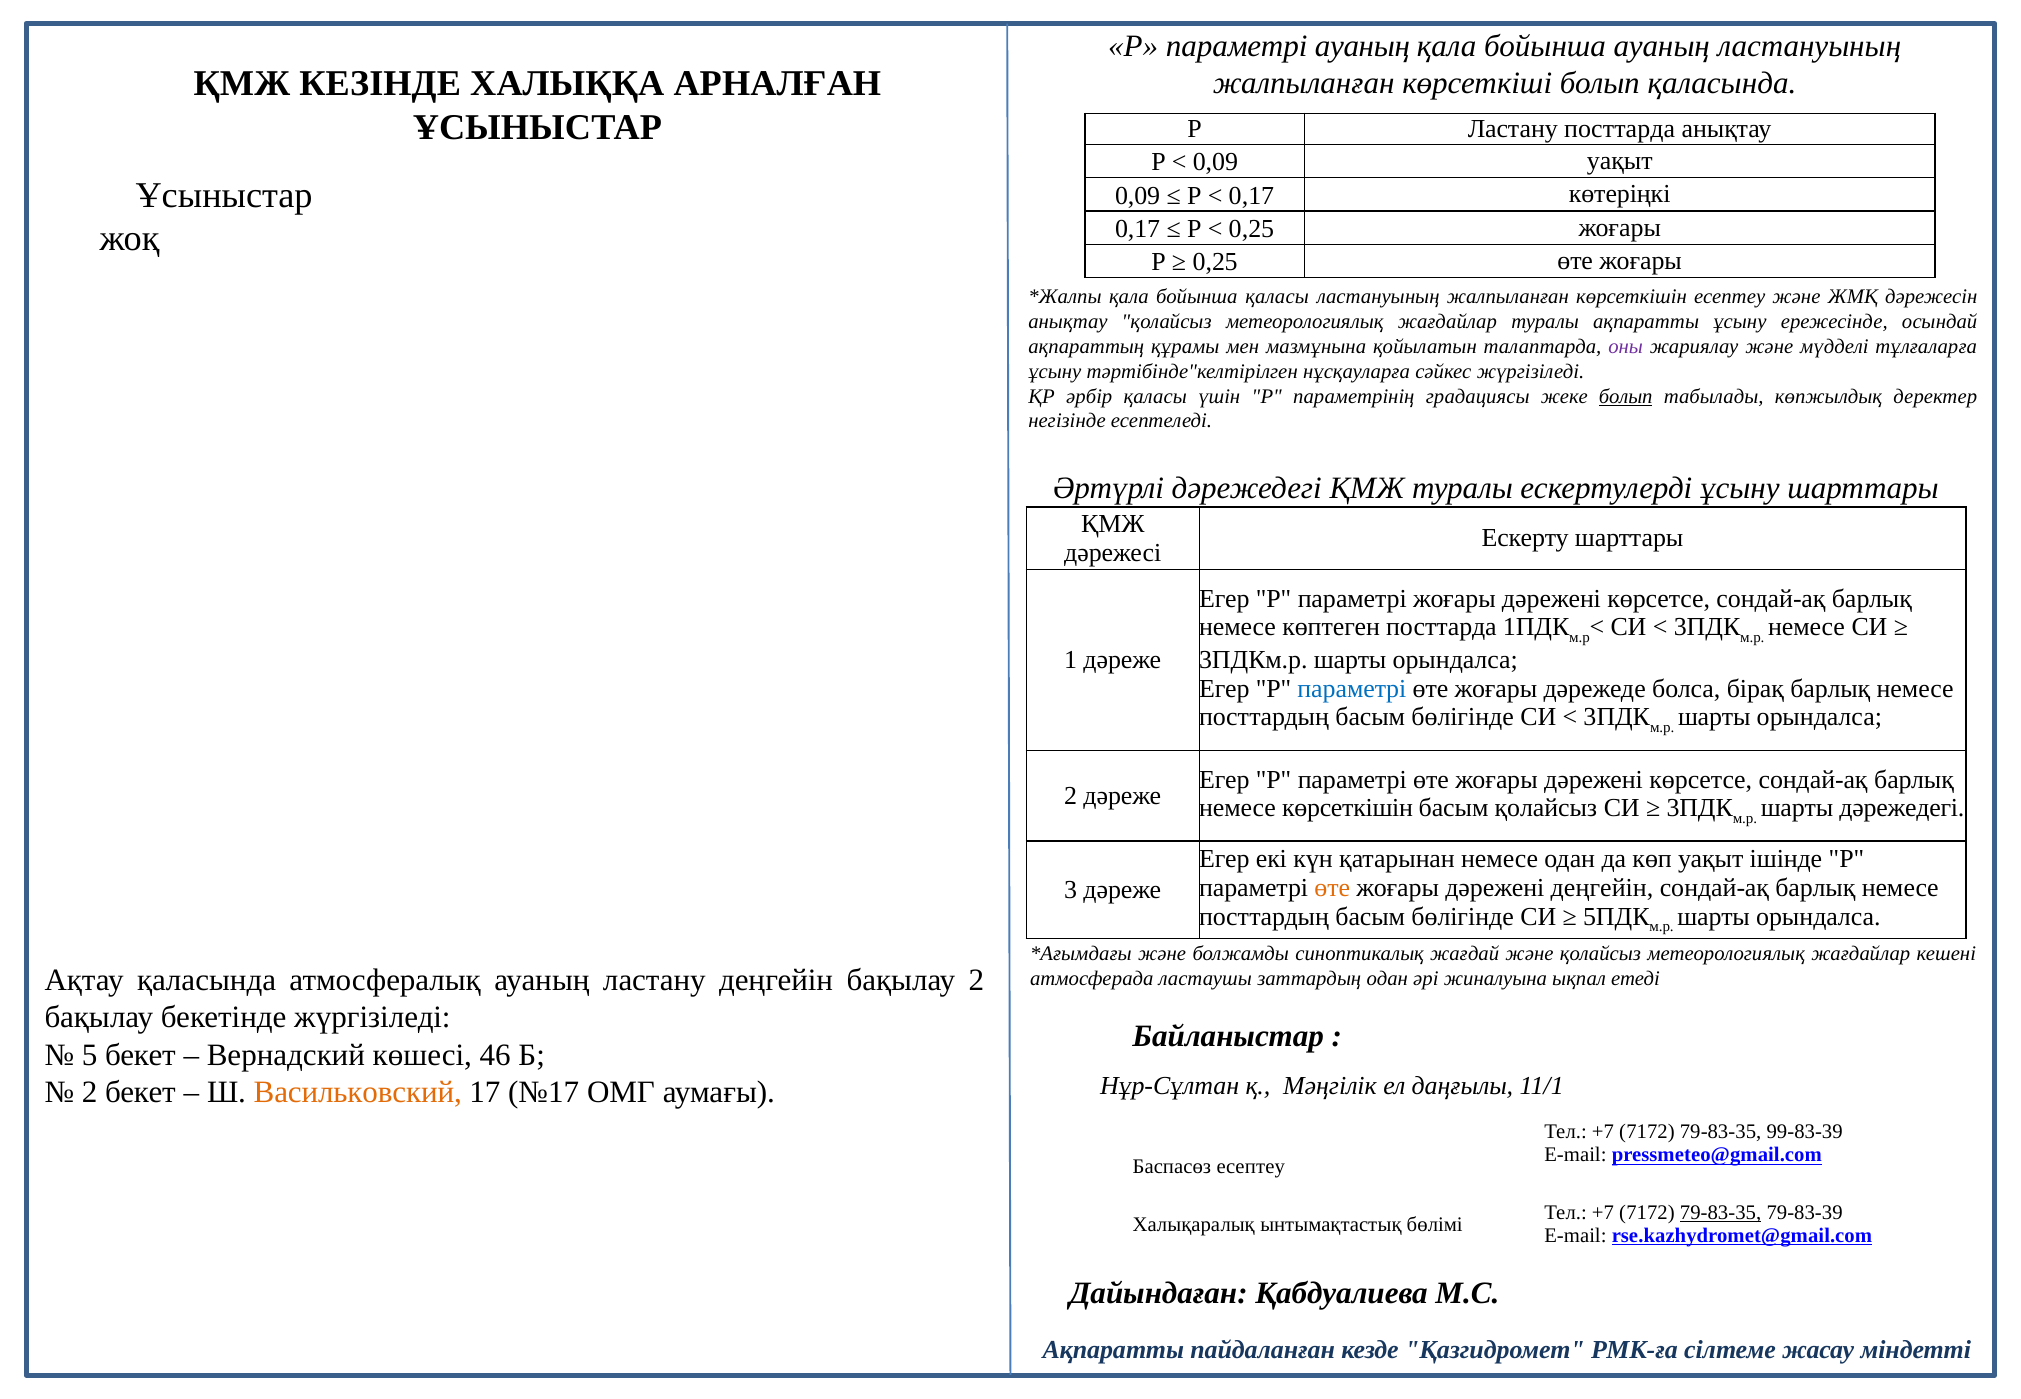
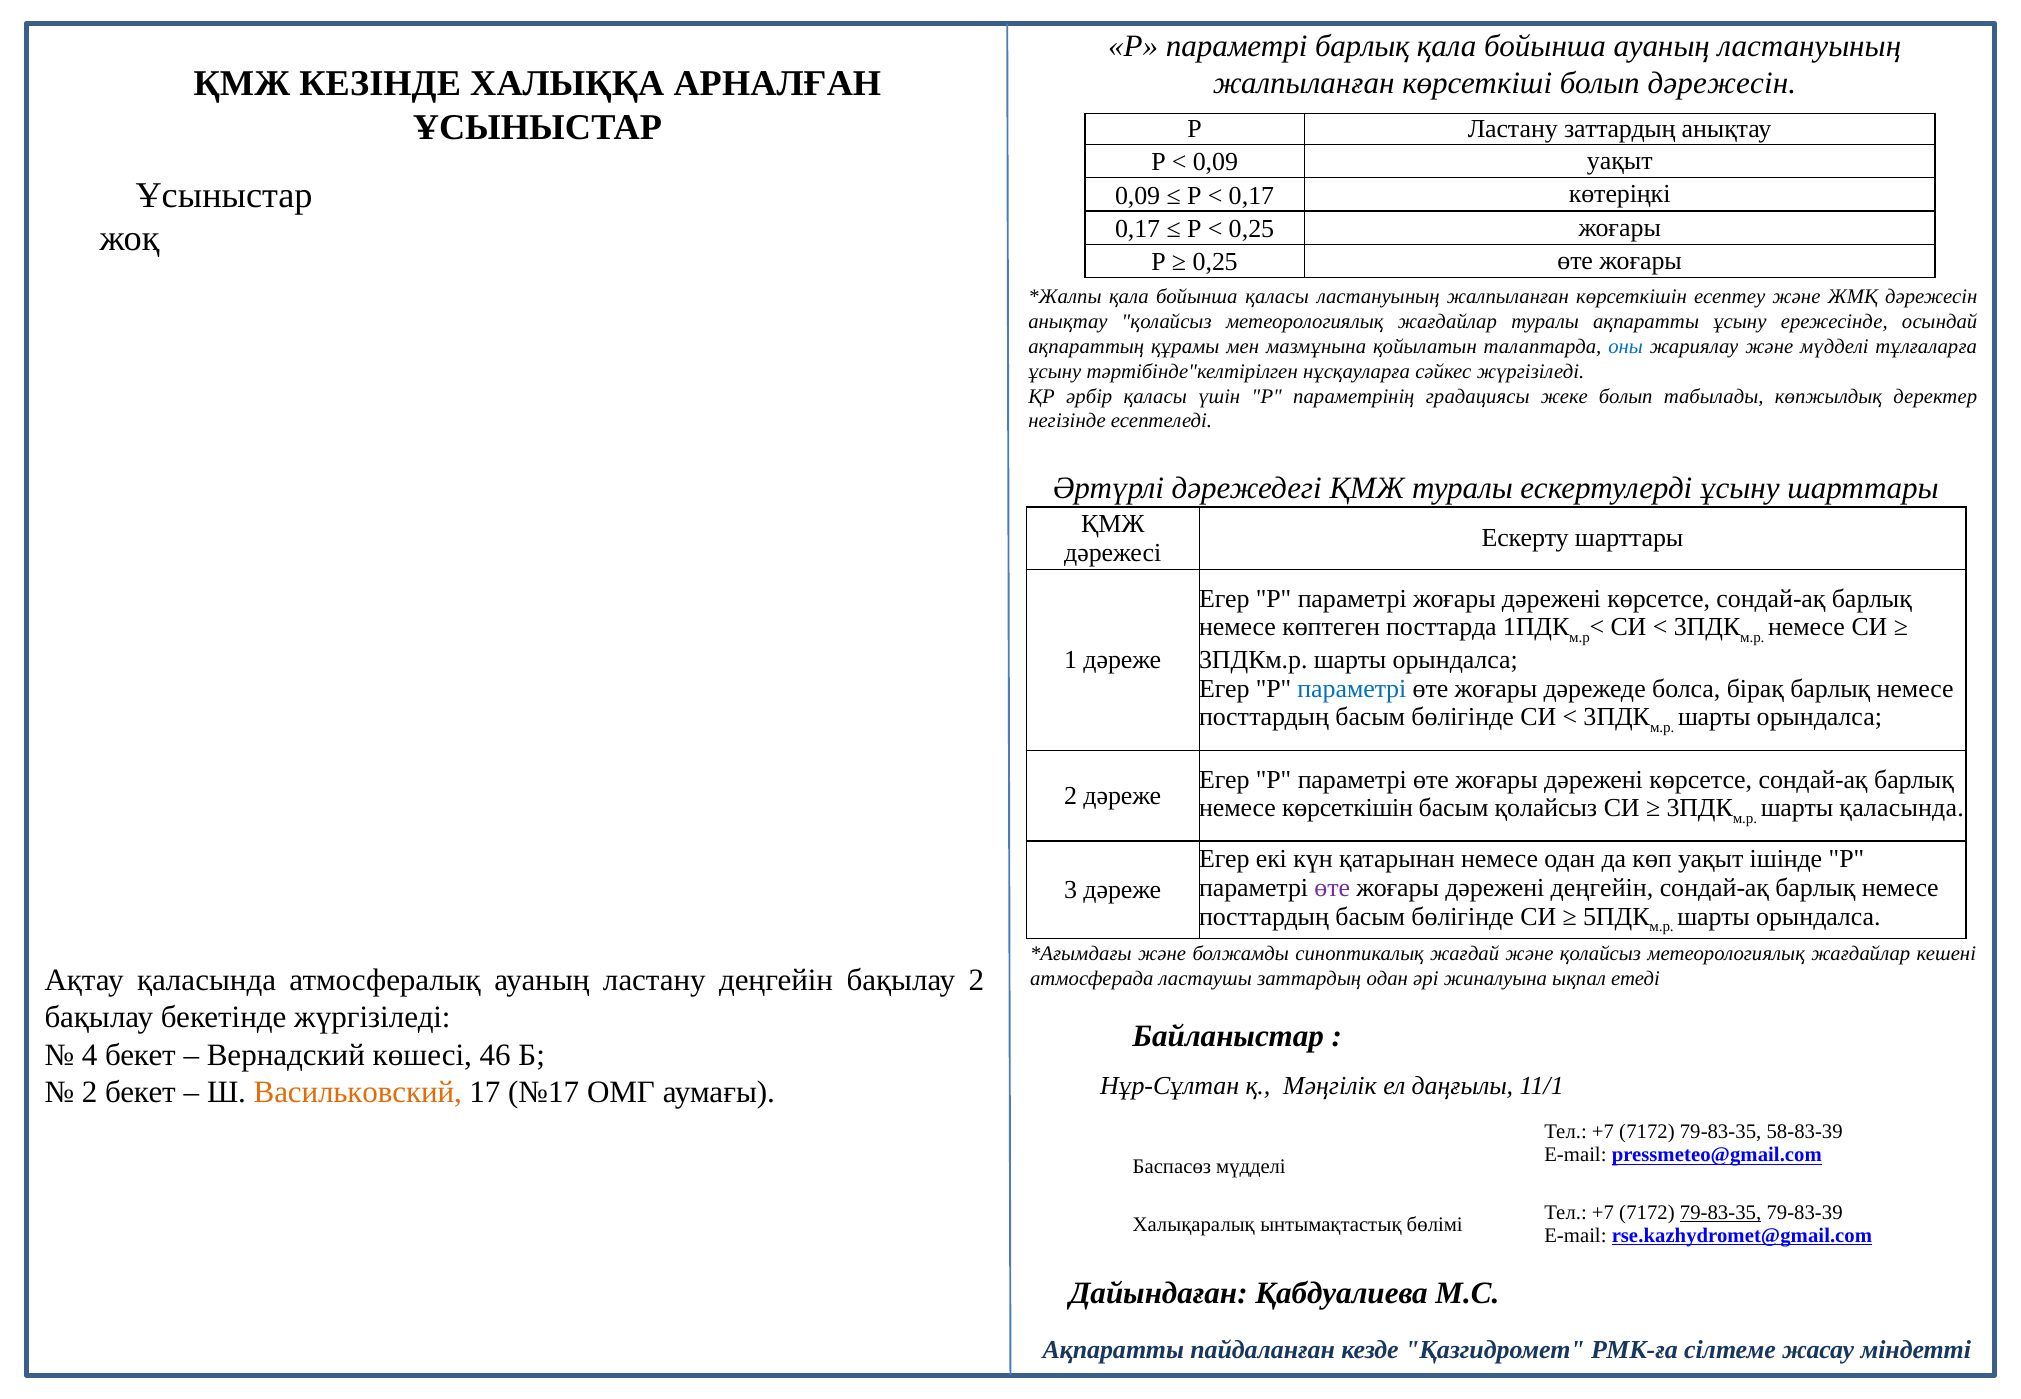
параметрі ауаның: ауаның -> барлық (1362, 46)
болып қаласында: қаласында -> дәрежесін (1722, 84)
Ластану посттарда: посттарда -> заттардың (1620, 129)
оны colour: purple -> blue (1626, 347)
болып underline: present -> none (1626, 396)
шарты дәрежедегі: дәрежедегі -> қаласында (1902, 808)
өте colour: orange -> purple (1332, 888)
5: 5 -> 4 (90, 1055)
99-83-39: 99-83-39 -> 58-83-39 (1805, 1132)
Баспасөз есептеу: есептеу -> мүдделі (1251, 1167)
